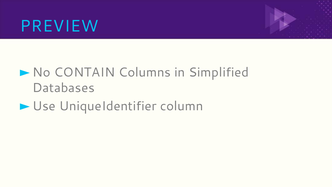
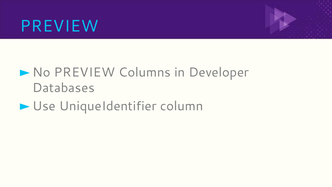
CONTAIN: CONTAIN -> PREVIEW (84, 72)
Simplified: Simplified -> Developer (219, 72)
